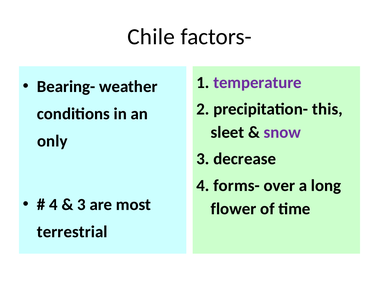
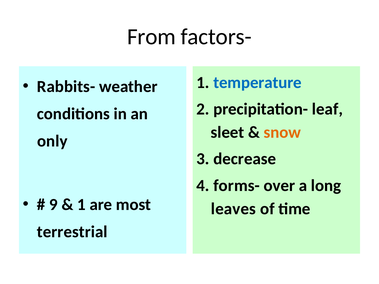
Chile: Chile -> From (151, 37)
temperature colour: purple -> blue (257, 83)
Bearing-: Bearing- -> Rabbits- (66, 87)
this: this -> leaf (327, 109)
snow colour: purple -> orange (282, 132)
4: 4 -> 9 (53, 205)
3: 3 -> 1 (81, 205)
flower: flower -> leaves (233, 209)
